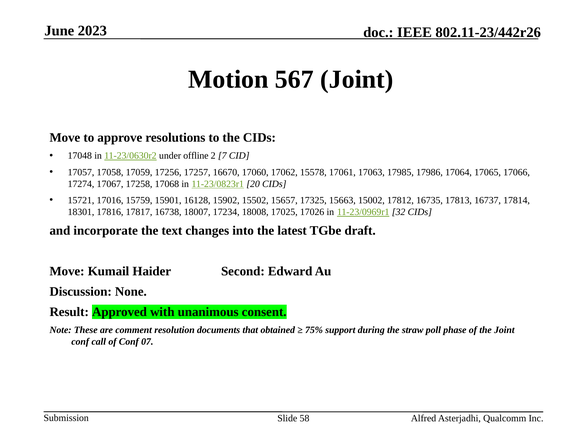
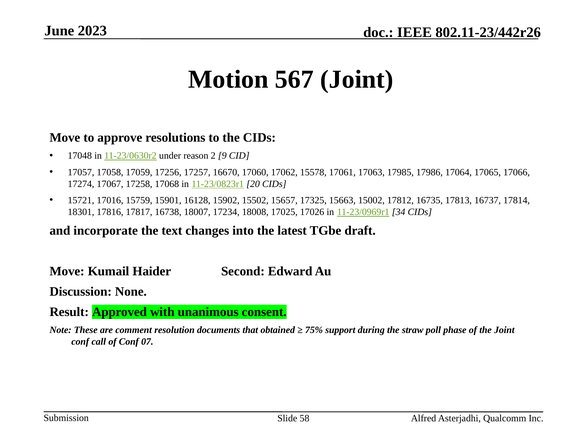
offline: offline -> reason (196, 156)
7: 7 -> 9 (222, 156)
32: 32 -> 34 (399, 212)
